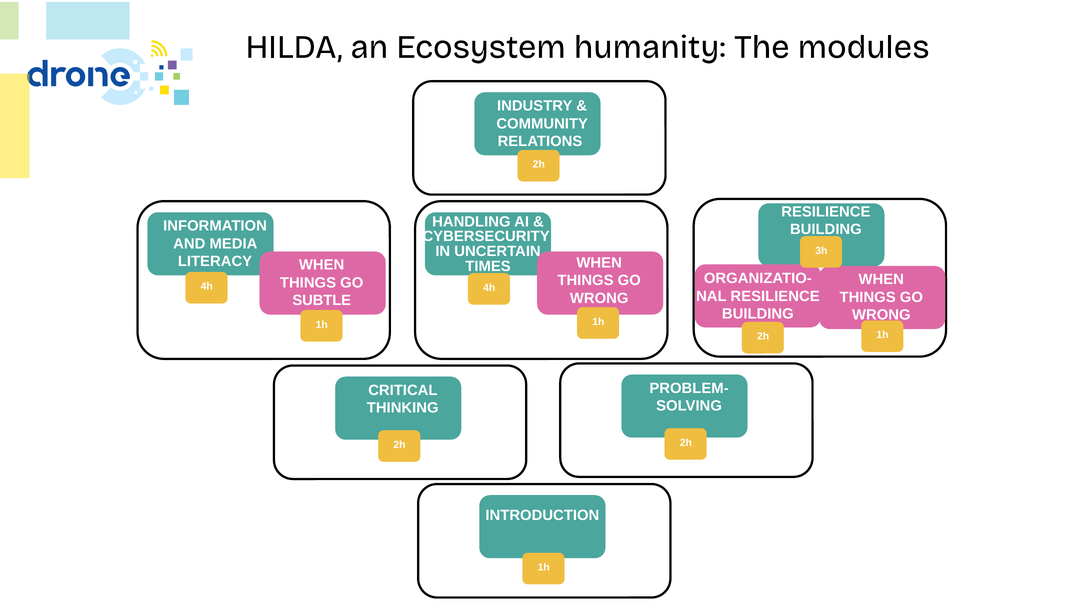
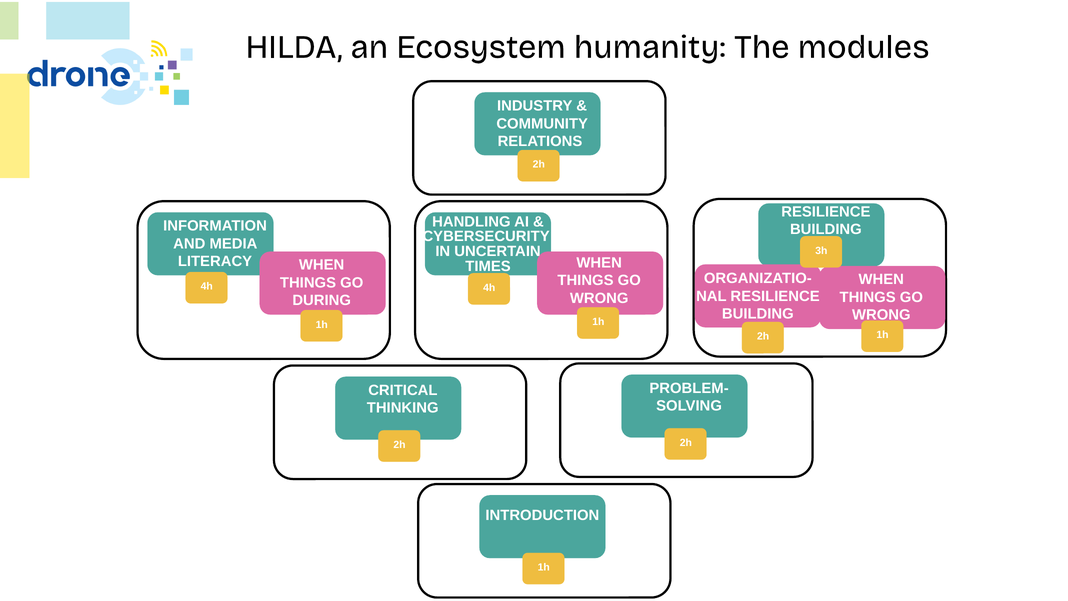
SUBTLE: SUBTLE -> DURING (322, 300)
